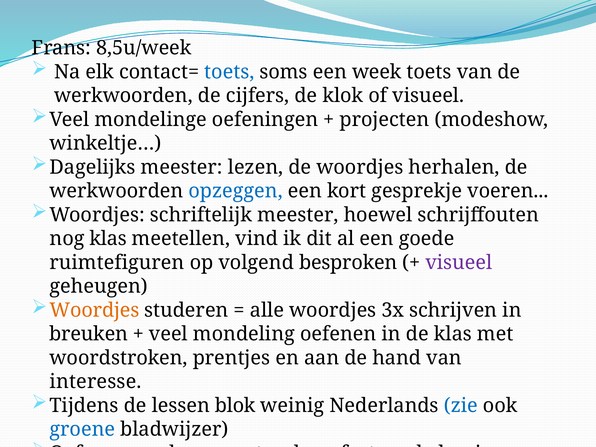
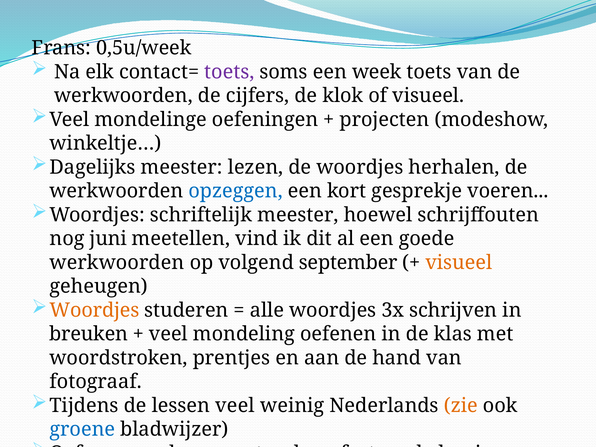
8,5u/week: 8,5u/week -> 0,5u/week (144, 48)
toets colour: blue -> purple (229, 72)
nog klas: klas -> juni (108, 239)
ruimtefiguren: ruimtefiguren -> werkwoorden (117, 263)
besproken: besproken -> september (348, 263)
visueel colour: purple -> orange (459, 263)
interesse: interesse -> fotograaf (96, 382)
lessen blok: blok -> veel (235, 406)
zie colour: blue -> orange (461, 406)
